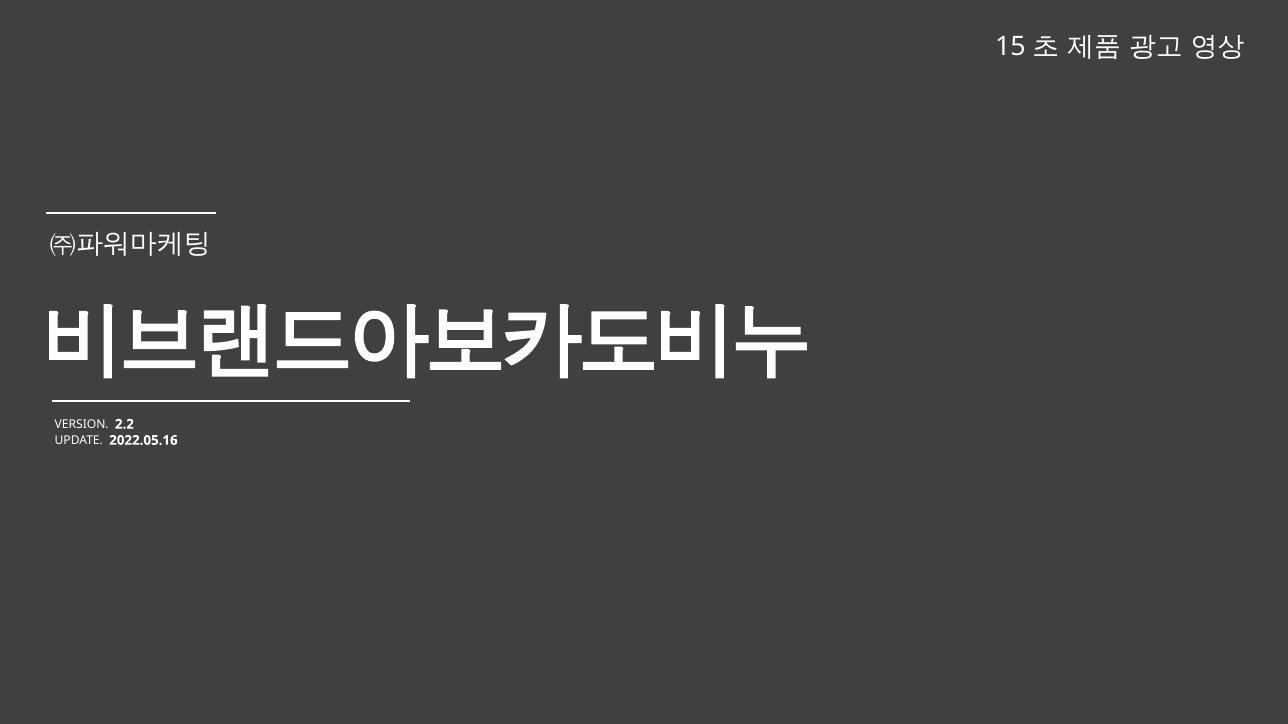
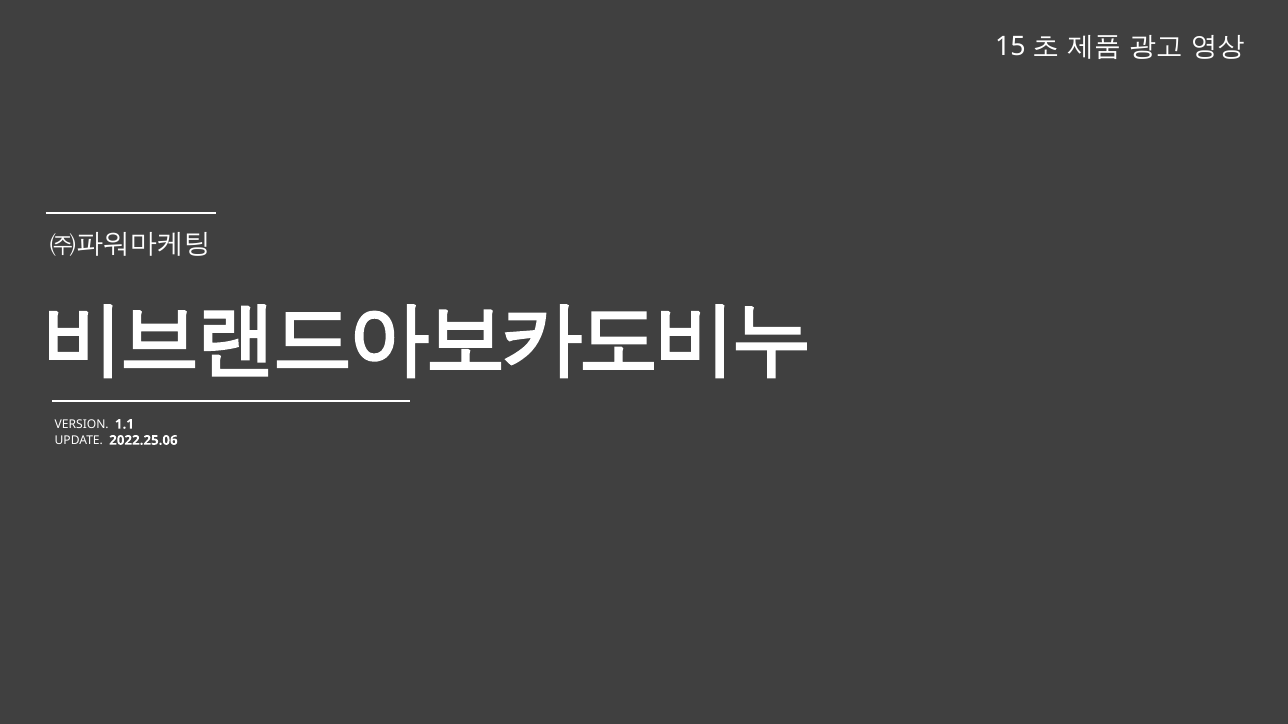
2.2: 2.2 -> 1.1 (124, 424)
2022.05.16: 2022.05.16 -> 2022.25.06 (143, 441)
